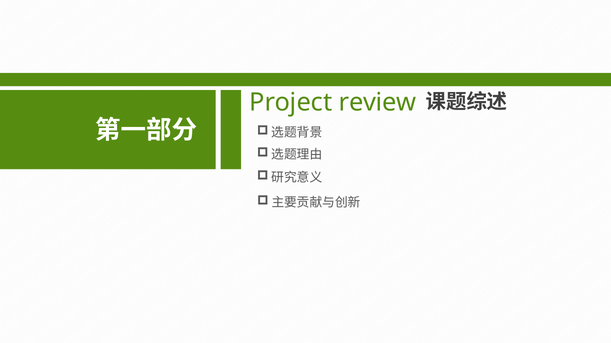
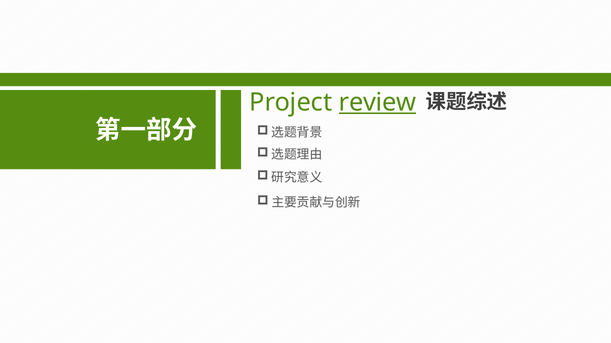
review underline: none -> present (378, 103)
